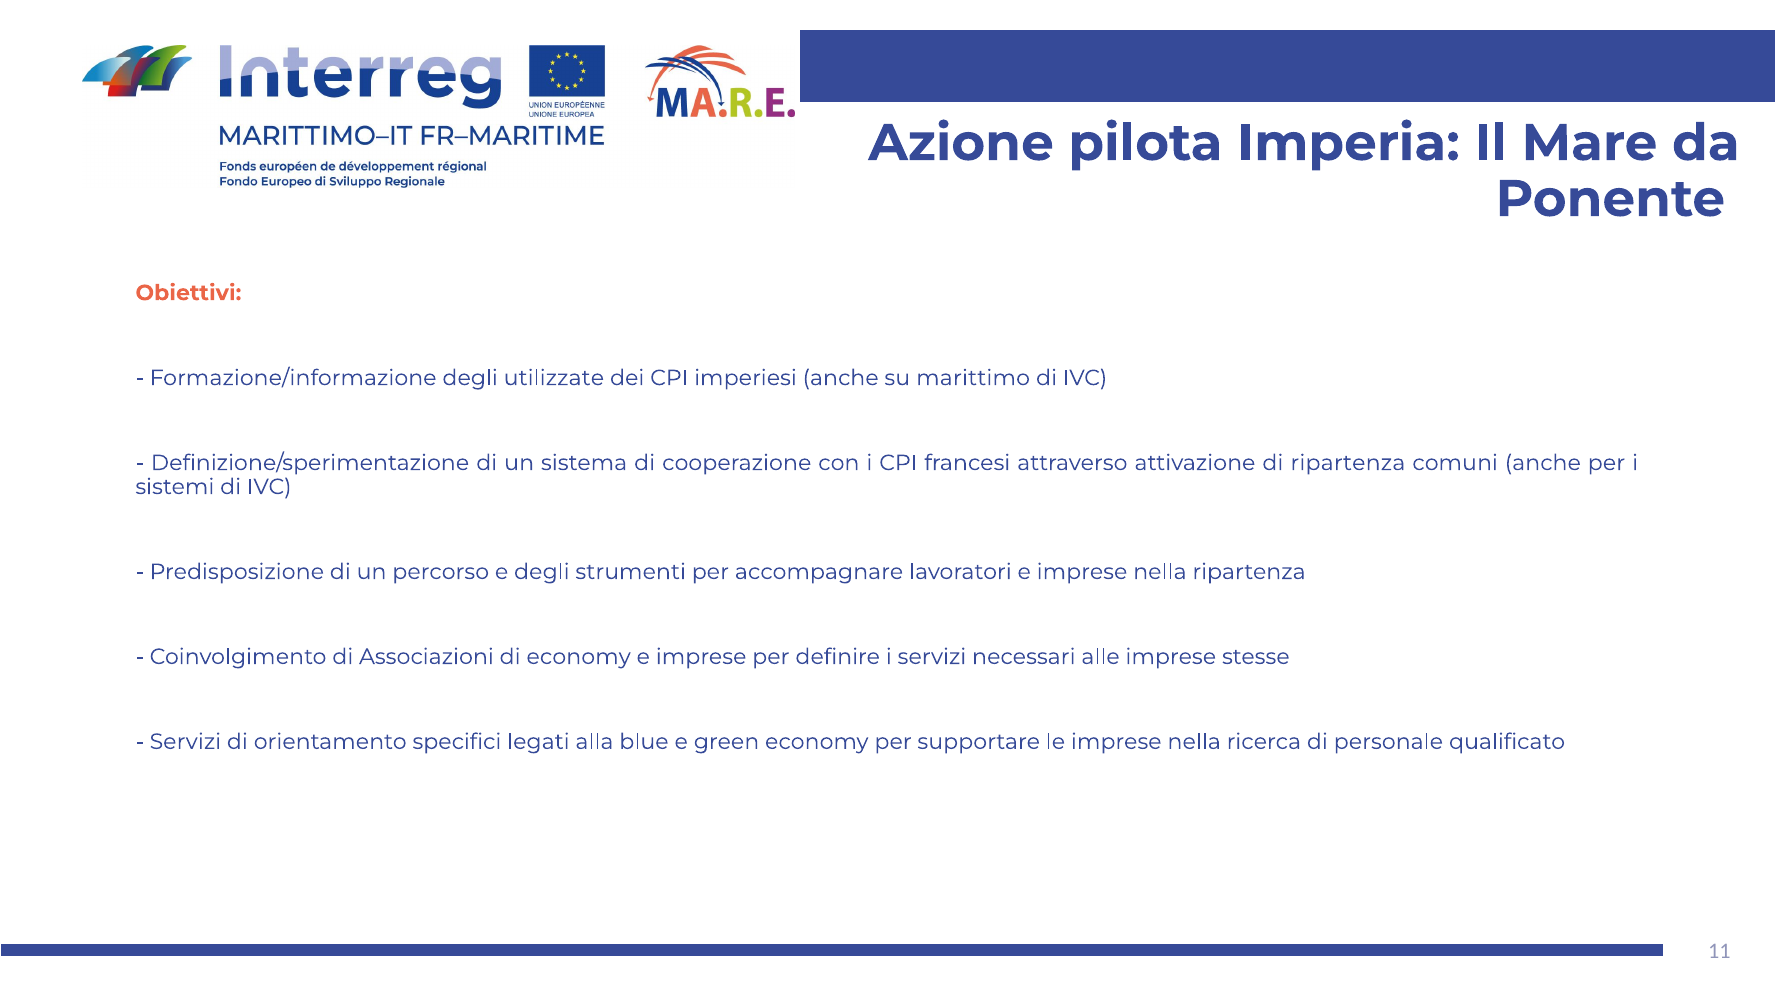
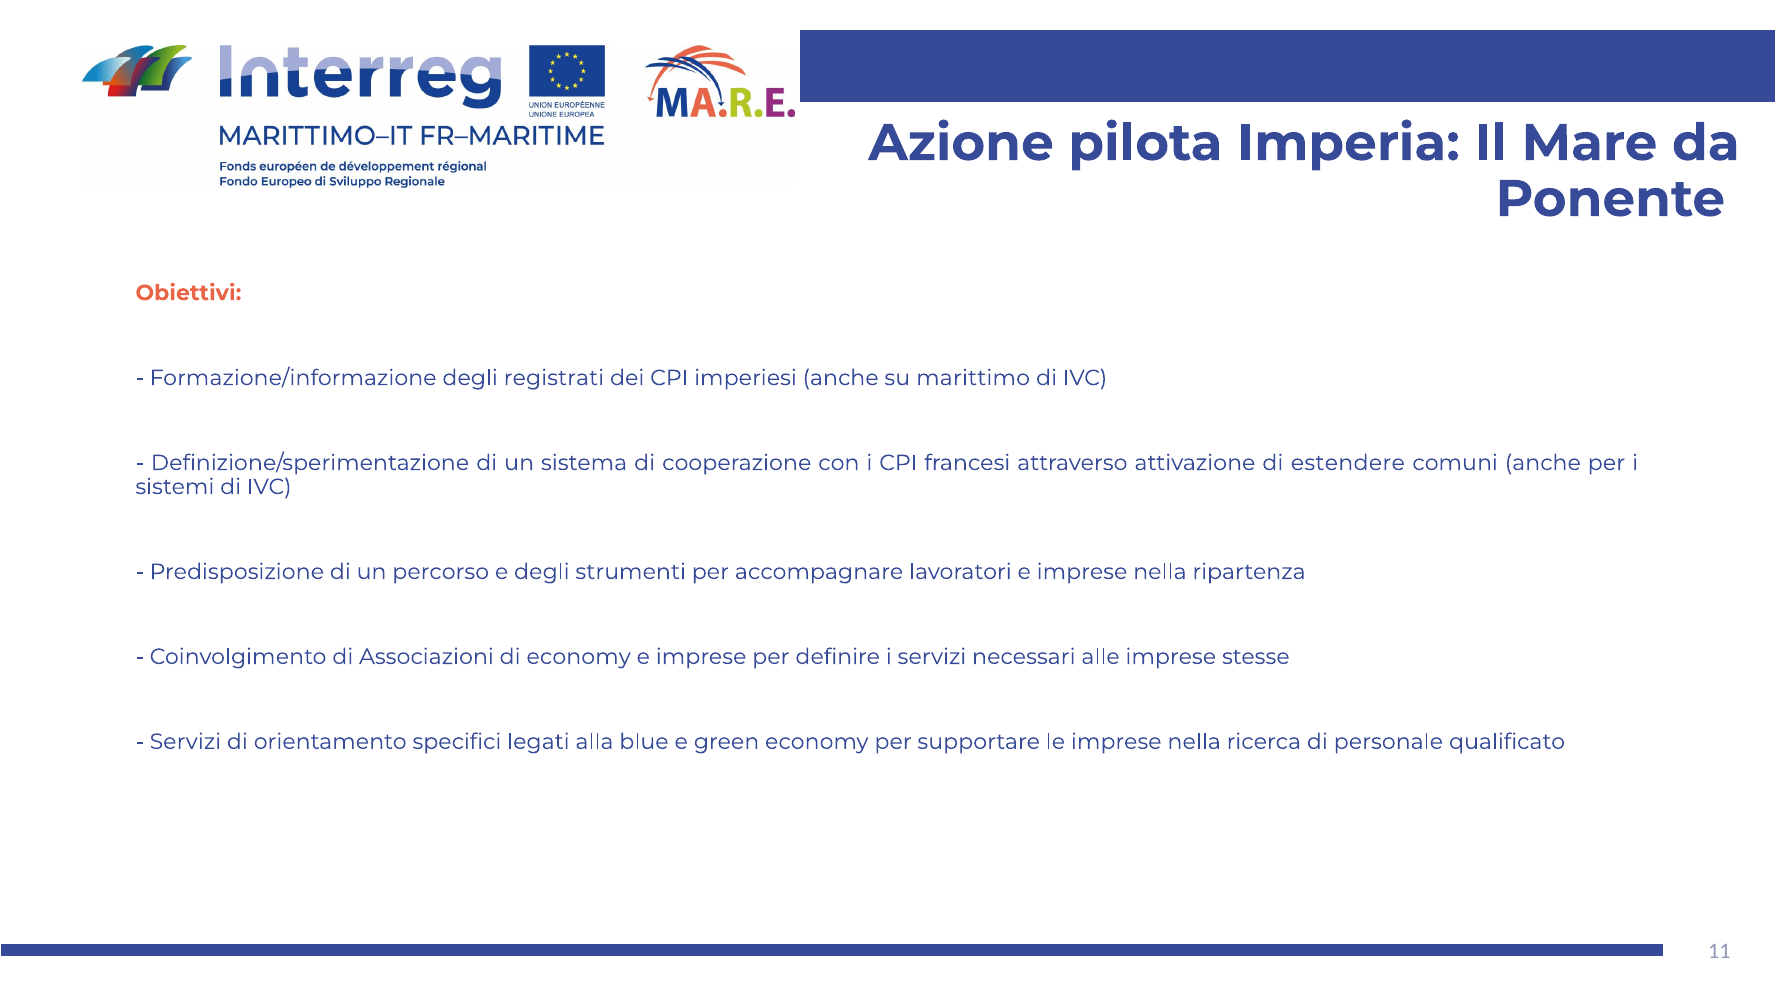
utilizzate: utilizzate -> registrati (554, 378)
di ripartenza: ripartenza -> estendere (1348, 463)
